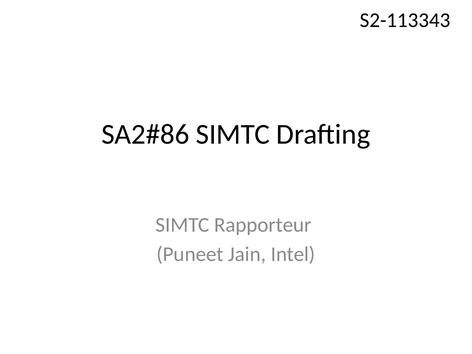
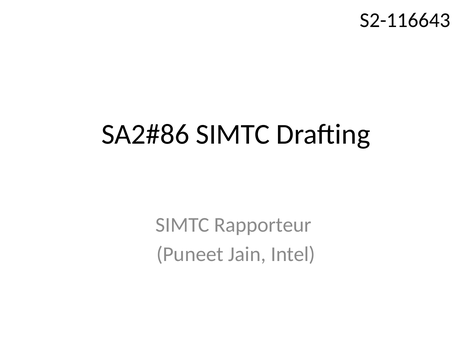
S2-113343: S2-113343 -> S2-116643 (405, 20)
